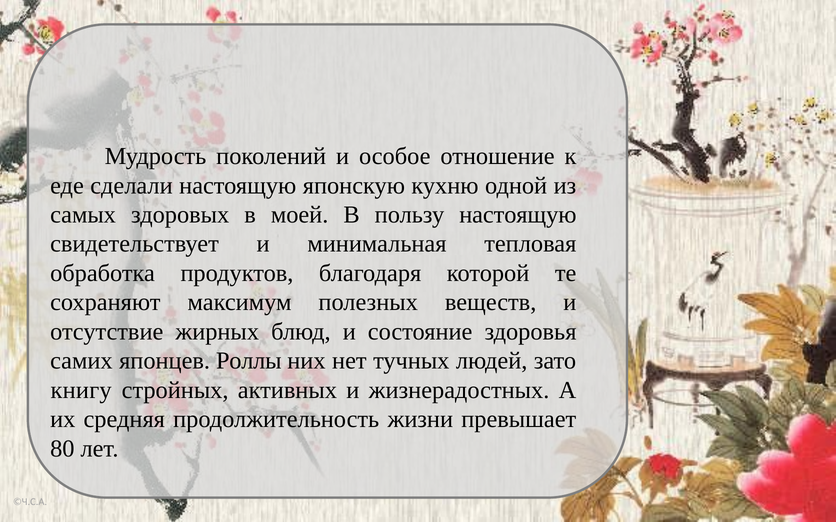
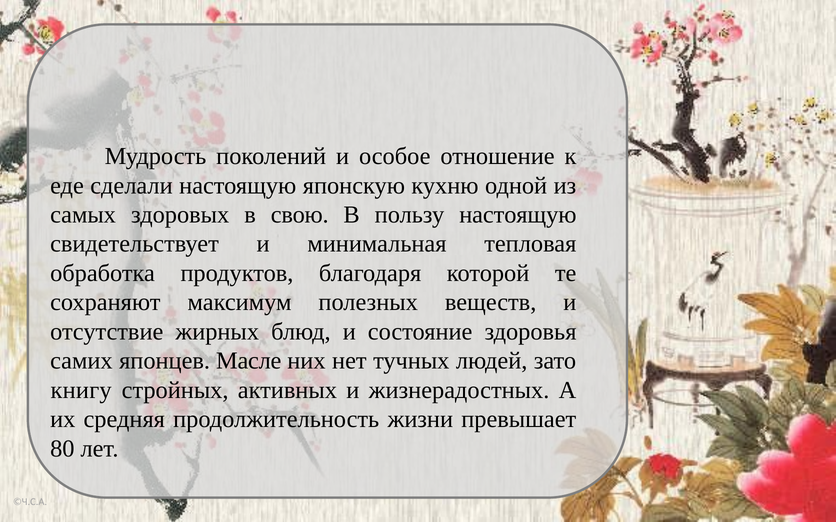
моей: моей -> свою (300, 215)
Роллы: Роллы -> Масле (249, 361)
